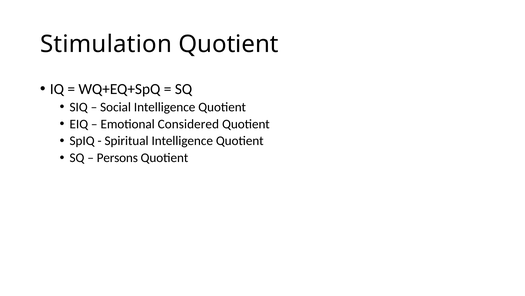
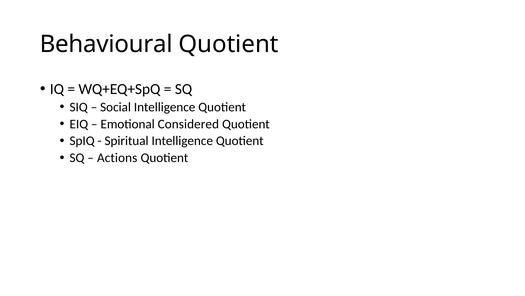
Stimulation: Stimulation -> Behavioural (106, 44)
Persons: Persons -> Actions (117, 158)
